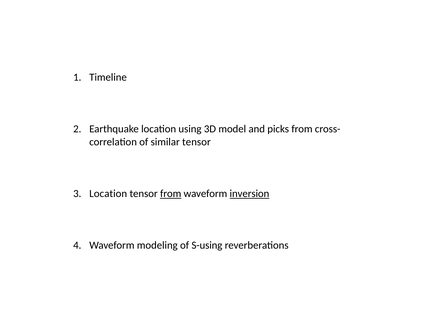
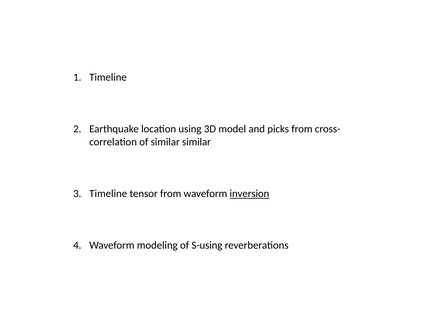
similar tensor: tensor -> similar (197, 142)
Location: Location -> Timeline (108, 193)
from underline: present -> none (171, 193)
